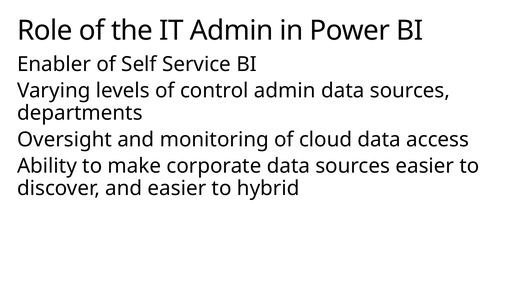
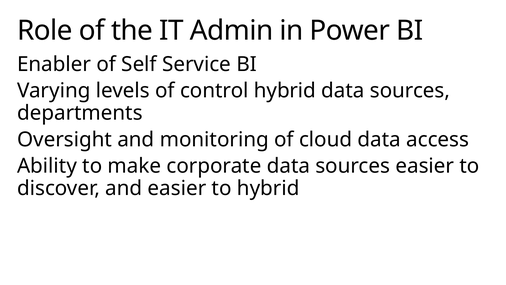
control admin: admin -> hybrid (285, 91)
